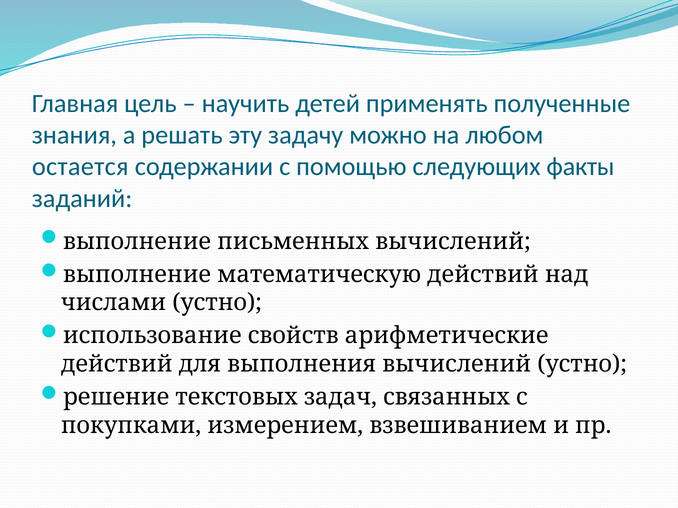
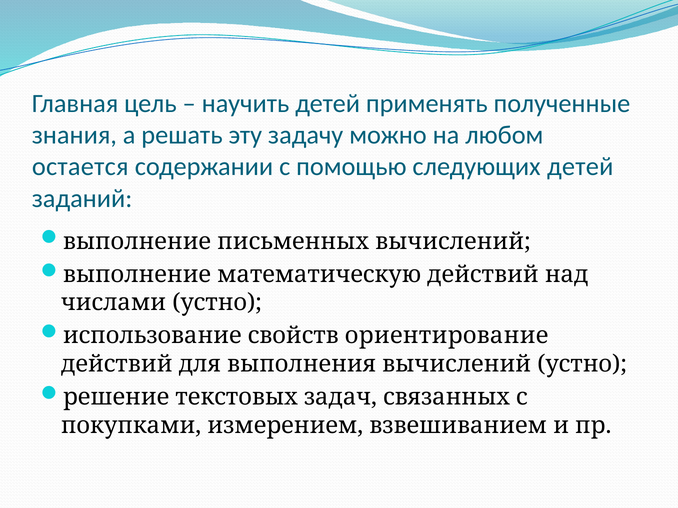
следующих факты: факты -> детей (580, 167)
арифметические: арифметические -> ориентирование (447, 336)
